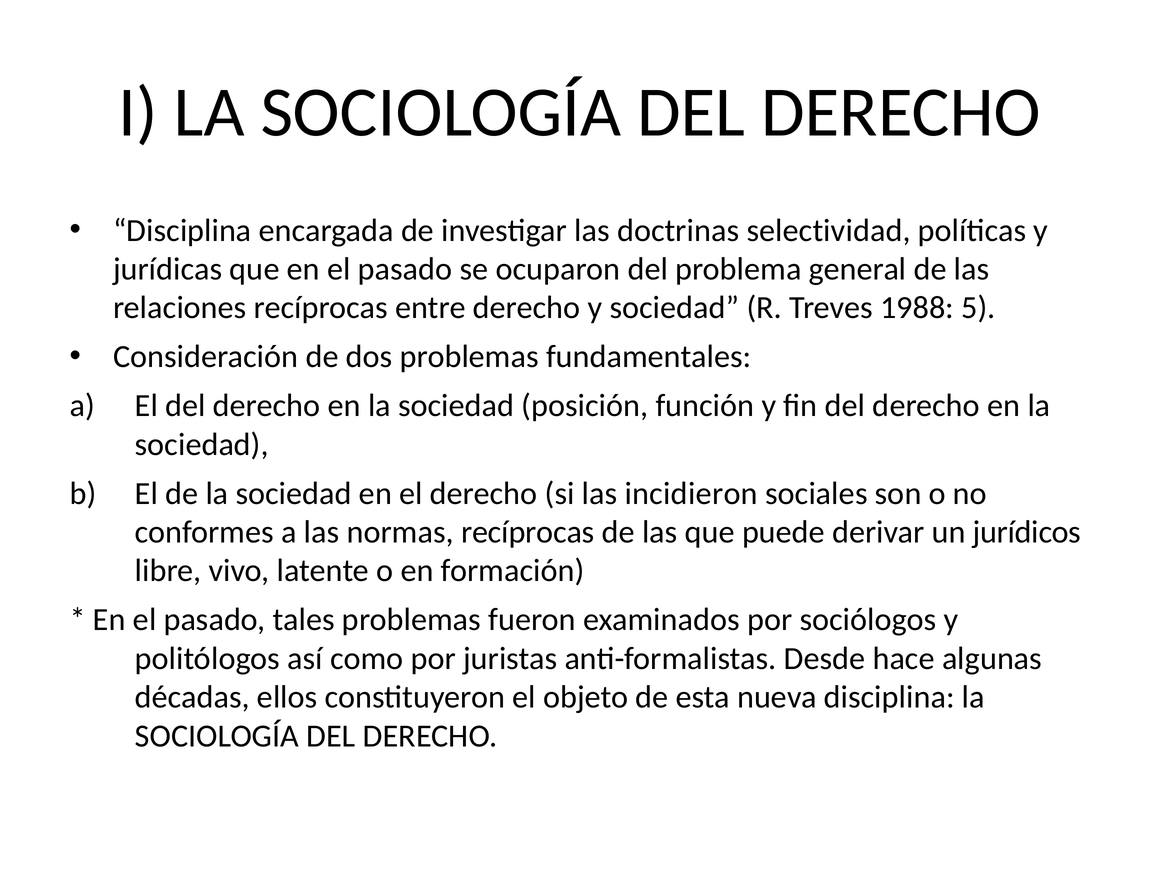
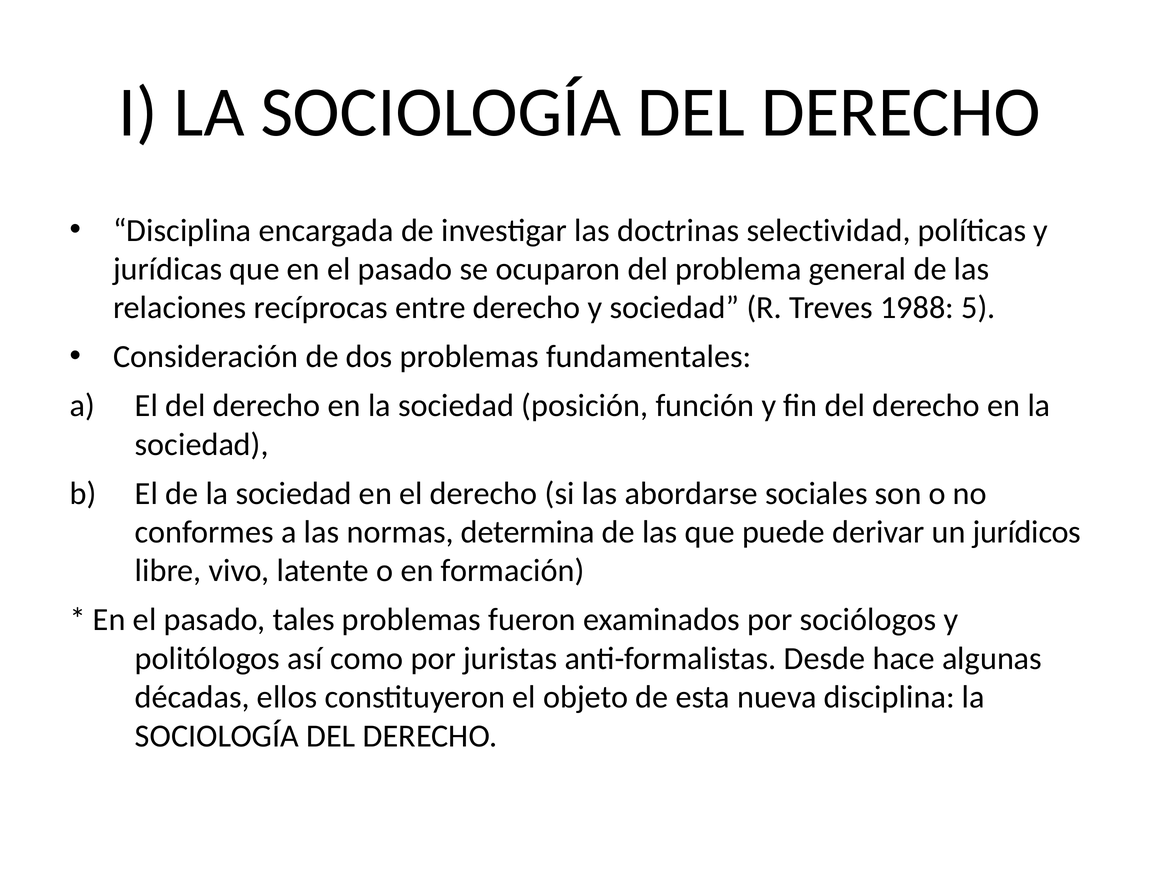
incidieron: incidieron -> abordarse (691, 493)
normas recíprocas: recíprocas -> determina (528, 532)
